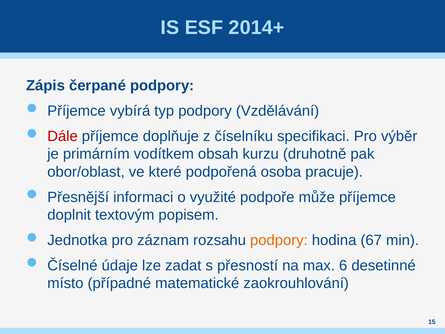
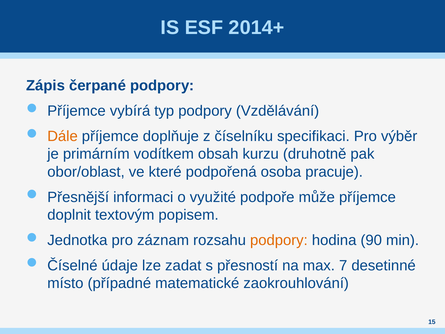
Dále colour: red -> orange (63, 136)
67: 67 -> 90 (371, 240)
6: 6 -> 7 (343, 265)
